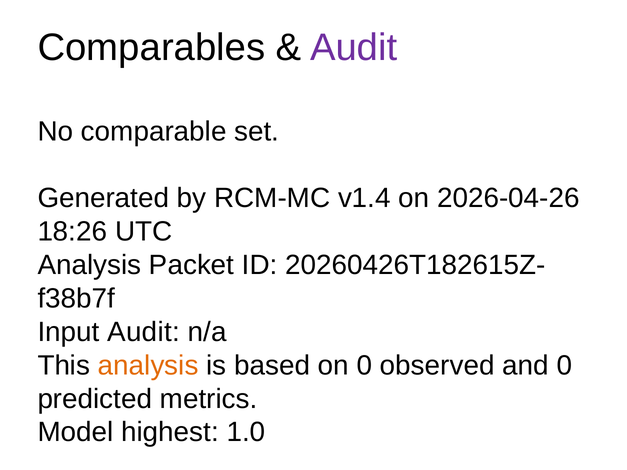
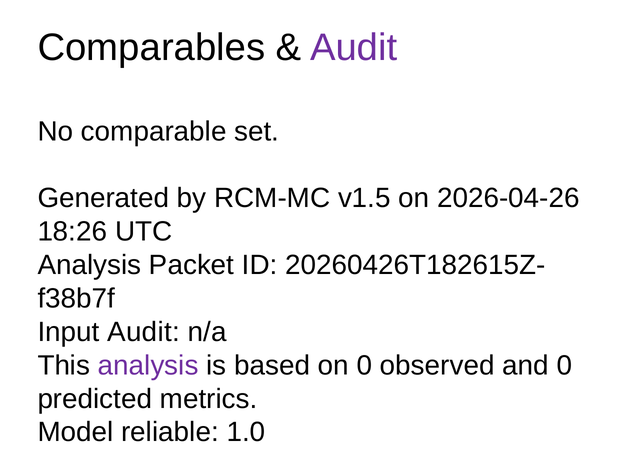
v1.4: v1.4 -> v1.5 (364, 198)
analysis colour: orange -> purple (148, 366)
highest: highest -> reliable (170, 433)
